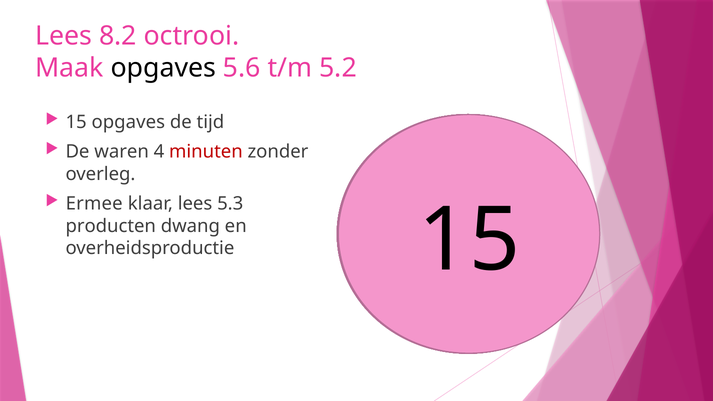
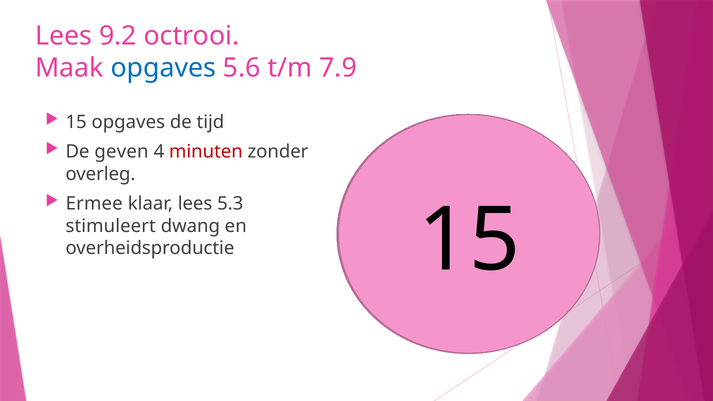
8.2: 8.2 -> 9.2 (118, 36)
opgaves colour: black -> blue (163, 68)
5.2: 5.2 -> 7.9 (338, 68)
waren: waren -> geven (122, 152)
producten: producten -> stimuleert (111, 226)
